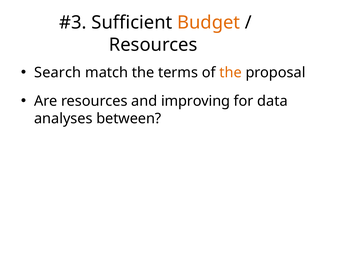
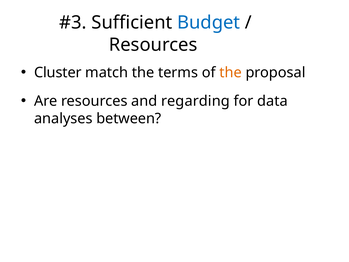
Budget colour: orange -> blue (209, 23)
Search: Search -> Cluster (58, 73)
improving: improving -> regarding (195, 101)
